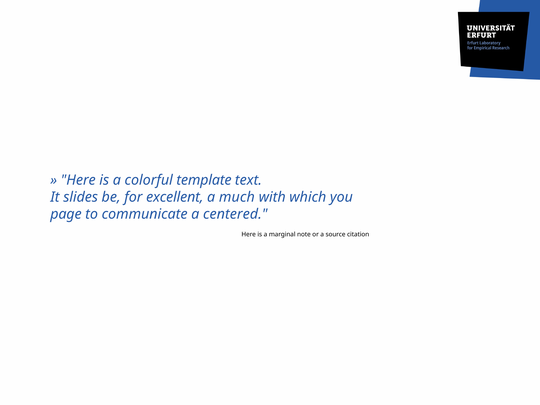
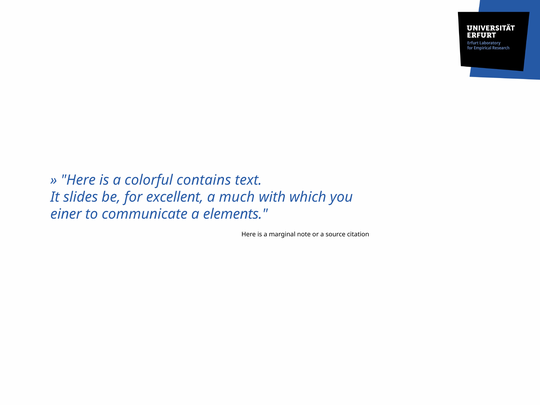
template: template -> contains (204, 180)
page: page -> einer (66, 214)
centered: centered -> elements (235, 214)
